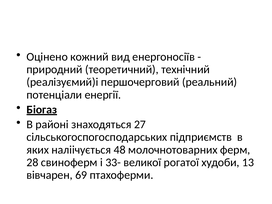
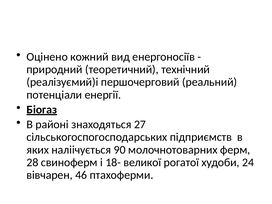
48: 48 -> 90 (120, 150)
33-: 33- -> 18- (113, 162)
13: 13 -> 24 (248, 162)
69: 69 -> 46 (81, 175)
